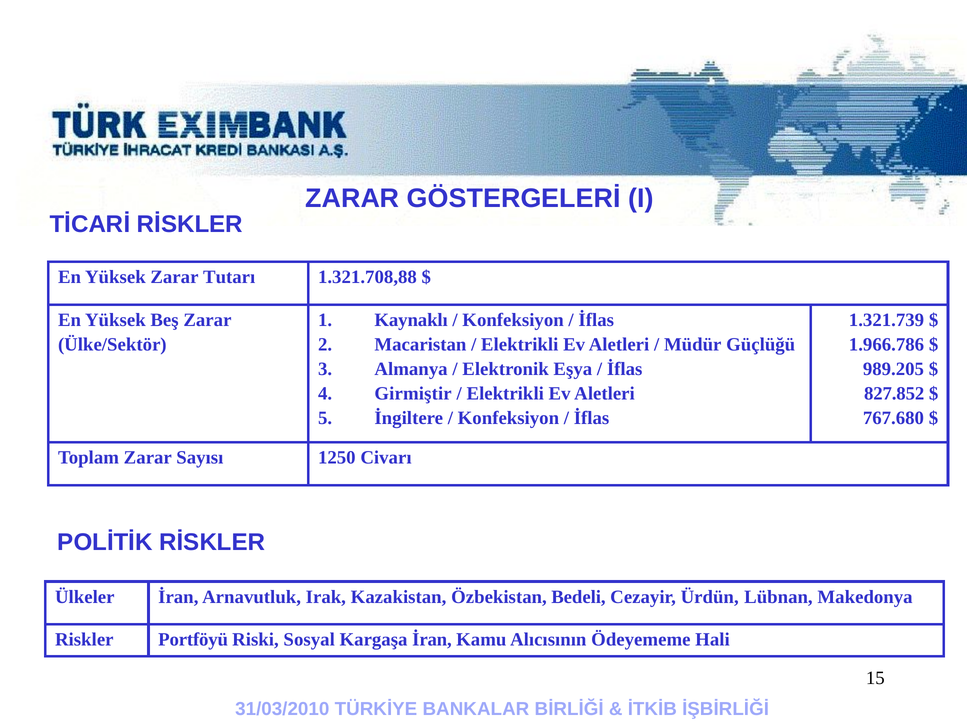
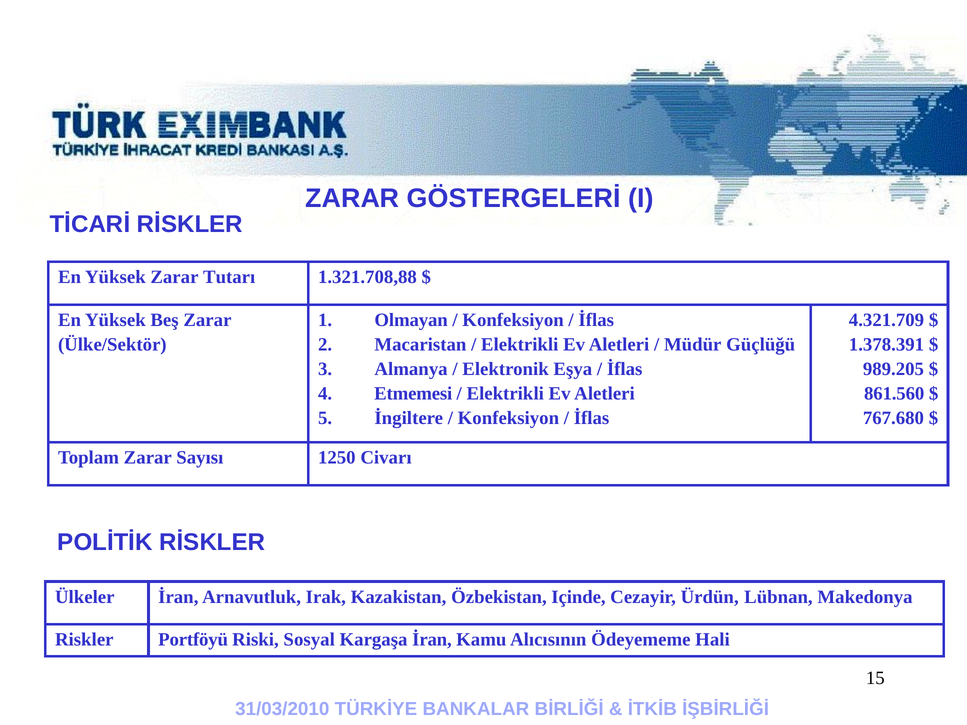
Kaynaklı: Kaynaklı -> Olmayan (411, 320)
1.321.739: 1.321.739 -> 4.321.709 (886, 320)
1.966.786: 1.966.786 -> 1.378.391 (886, 345)
Girmiştir: Girmiştir -> Etmemesi (413, 394)
827.852: 827.852 -> 861.560 (894, 394)
Bedeli: Bedeli -> Içinde (578, 597)
